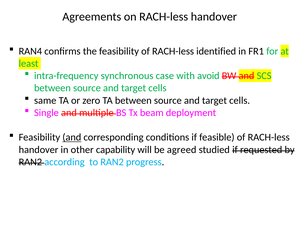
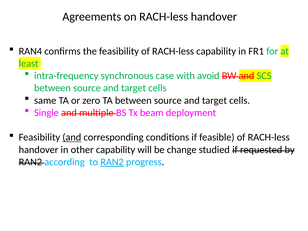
RACH-less identified: identified -> capability (216, 51)
agreed: agreed -> change (182, 150)
RAN2 underline: none -> present (112, 162)
